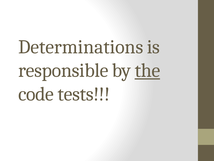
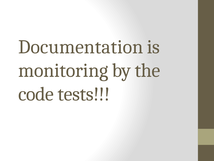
Determinations: Determinations -> Documentation (81, 47)
responsible: responsible -> monitoring (63, 70)
the underline: present -> none (147, 70)
